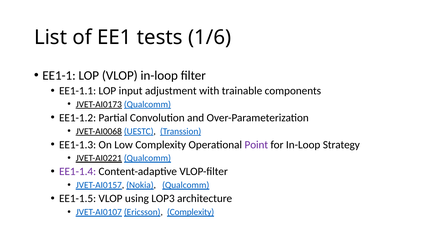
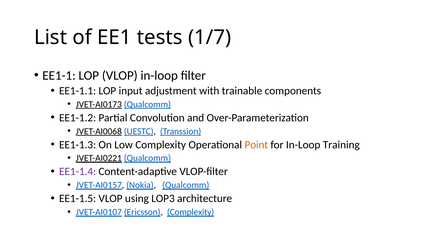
1/6: 1/6 -> 1/7 (210, 37)
Point colour: purple -> orange (256, 145)
Strategy: Strategy -> Training (341, 145)
